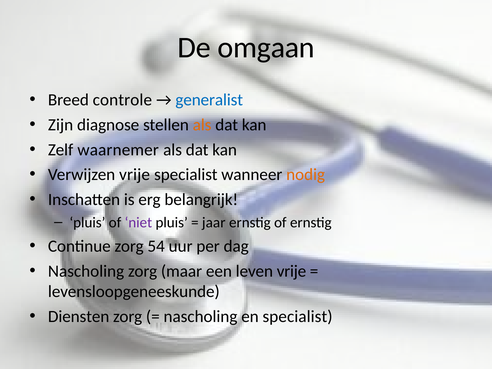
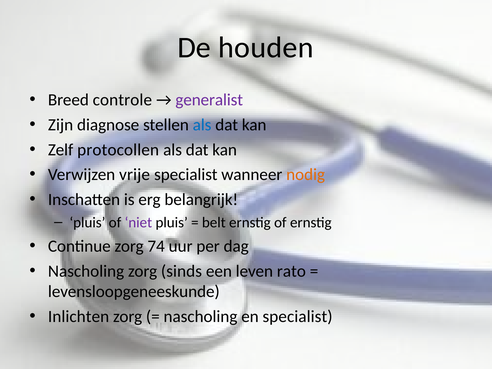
omgaan: omgaan -> houden (266, 48)
generalist colour: blue -> purple (209, 100)
als colour: orange -> blue (202, 125)
waarnemer: waarnemer -> protocollen (118, 150)
jaar: jaar -> belt (214, 222)
54: 54 -> 74 (156, 246)
maar: maar -> sinds (181, 271)
leven vrije: vrije -> rato (291, 271)
Diensten: Diensten -> Inlichten (79, 316)
